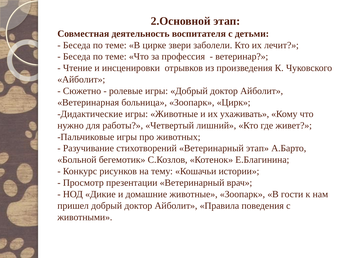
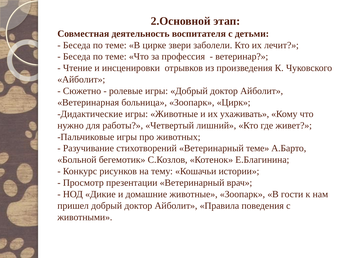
Ветеринарный этап: этап -> теме (258, 148)
